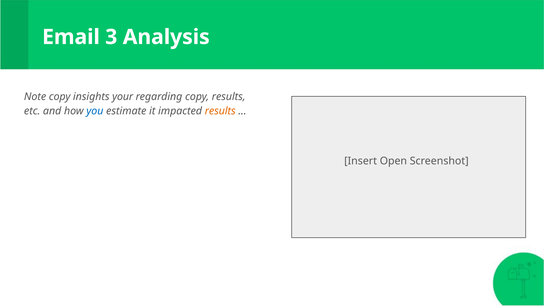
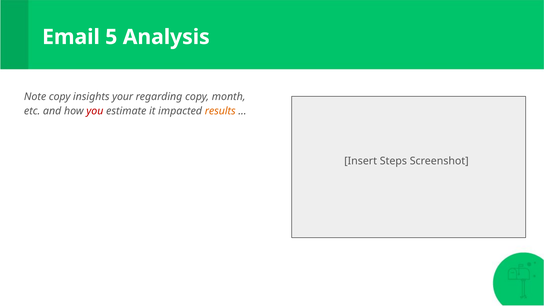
3: 3 -> 5 (111, 37)
copy results: results -> month (229, 97)
you colour: blue -> red (95, 111)
Open: Open -> Steps (393, 161)
